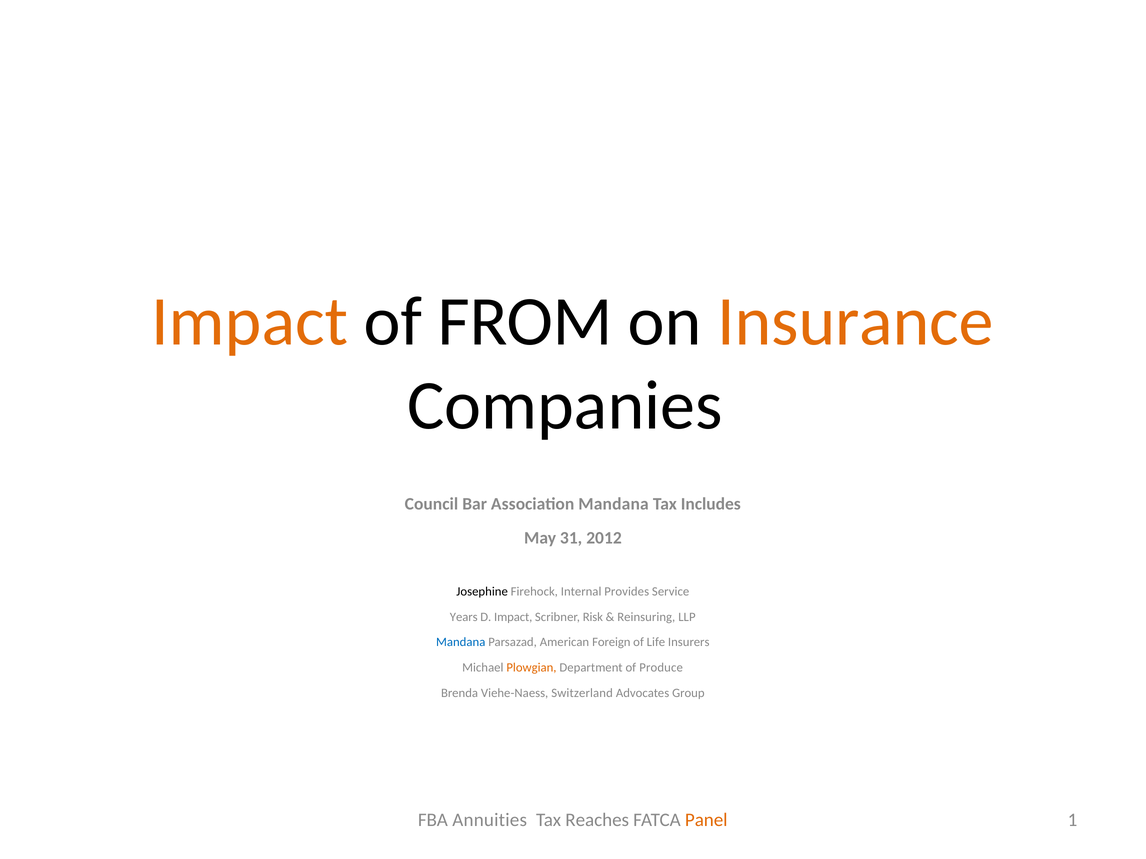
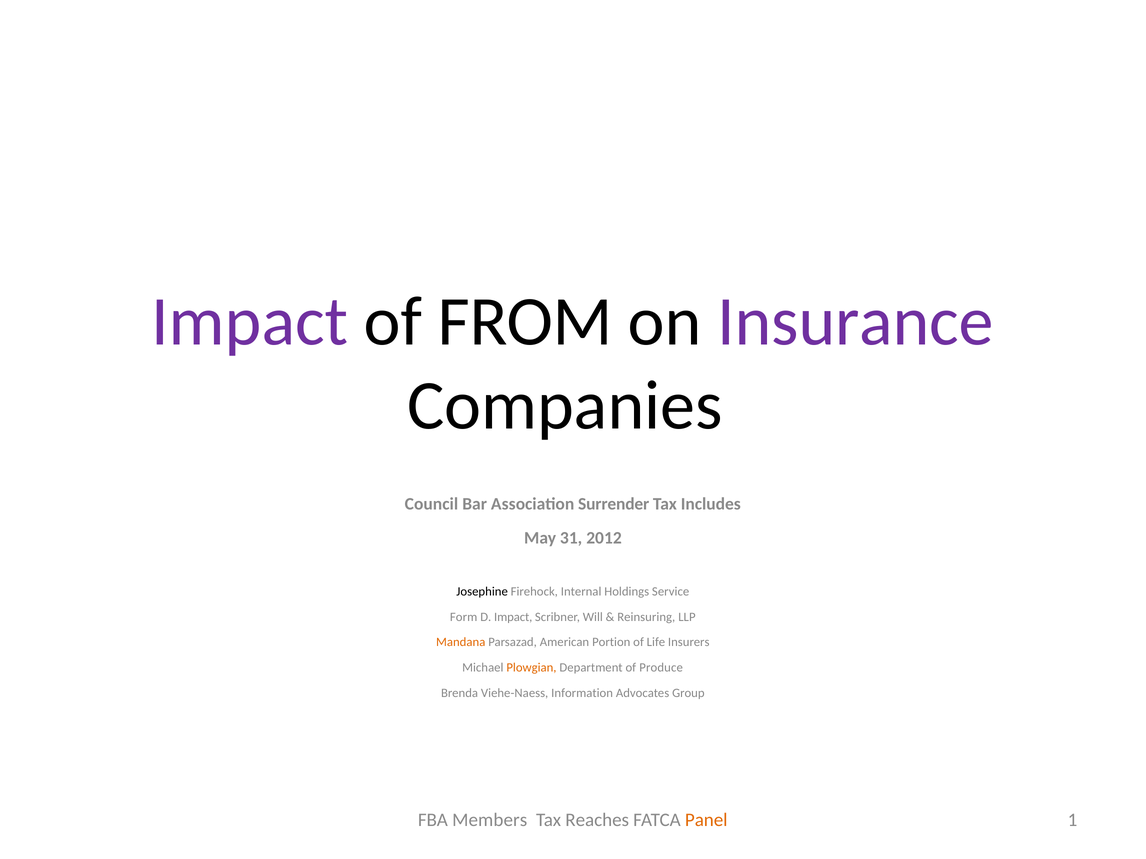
Impact colour: orange -> purple (250, 322)
Insurance colour: orange -> purple (855, 322)
Association Mandana: Mandana -> Surrender (614, 505)
Provides: Provides -> Holdings (627, 592)
Years: Years -> Form (464, 617)
Risk: Risk -> Will (593, 617)
Mandana colour: blue -> orange (461, 643)
Foreign: Foreign -> Portion (611, 643)
Switzerland: Switzerland -> Information (582, 694)
Annuities: Annuities -> Members (490, 821)
